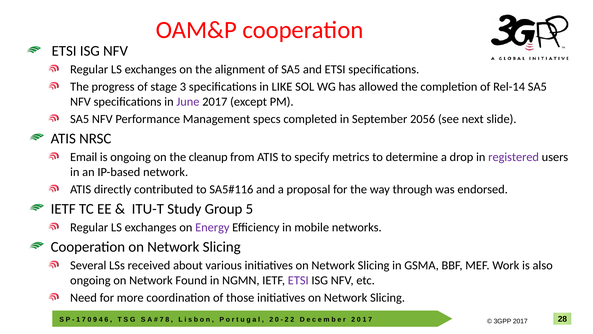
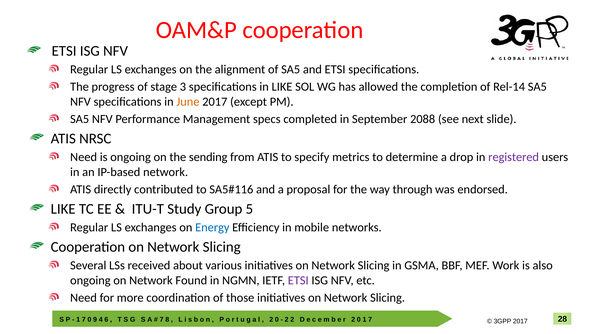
June colour: purple -> orange (188, 102)
2056: 2056 -> 2088 (423, 119)
Email: Email -> Need (84, 157)
cleanup: cleanup -> sending (208, 157)
IETF: IETF -> LIKE (63, 209)
Energy colour: purple -> blue (212, 227)
